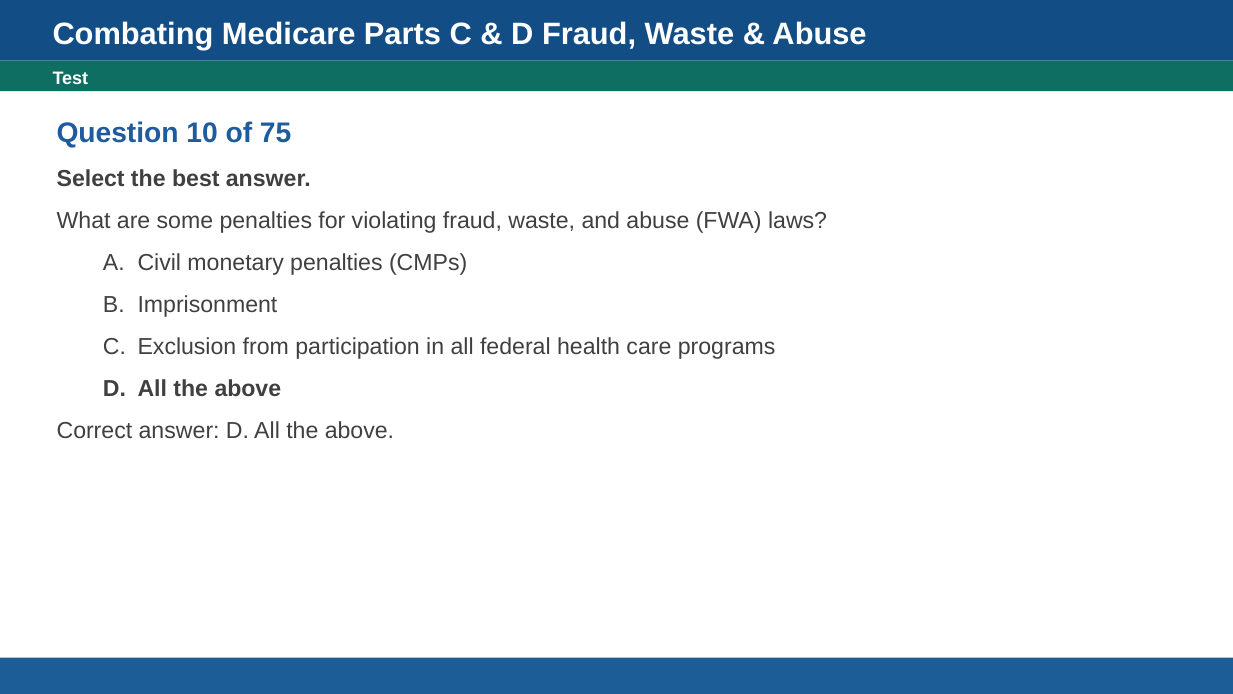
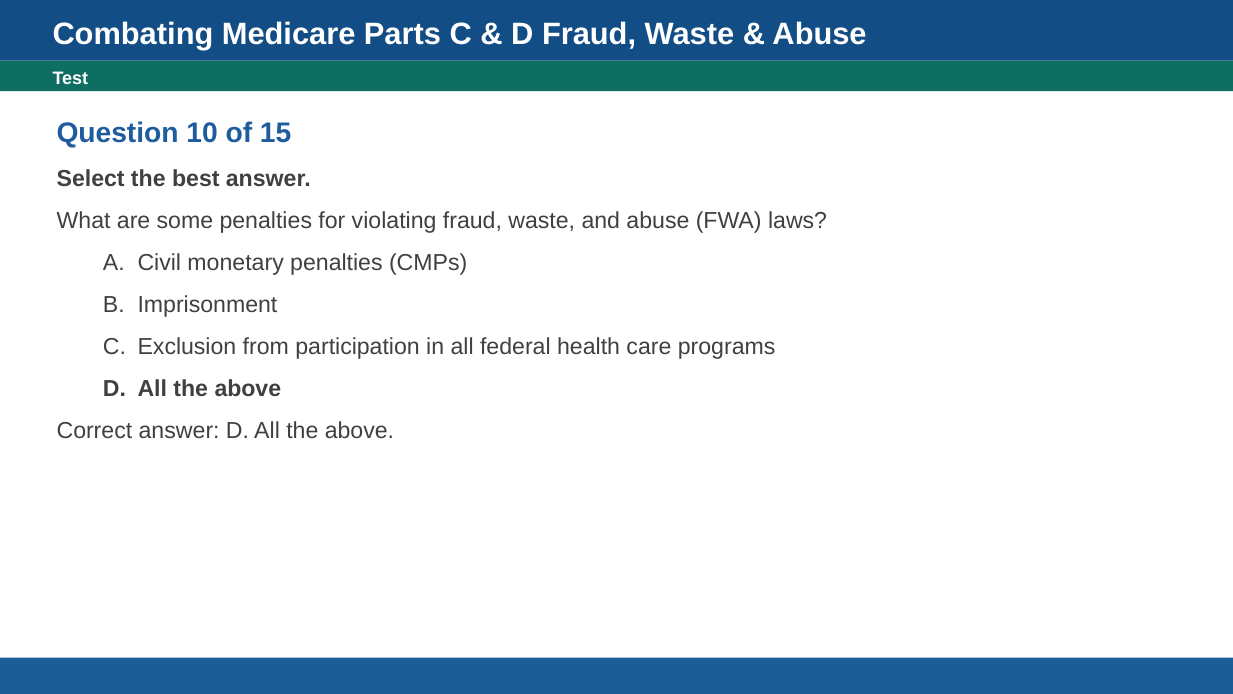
75: 75 -> 15 (276, 134)
